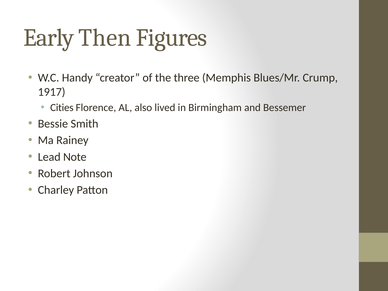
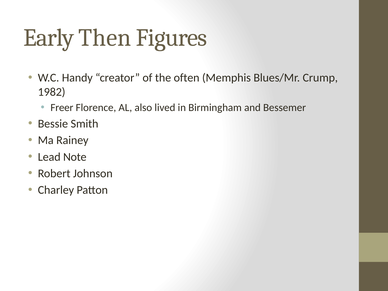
three: three -> often (187, 78)
1917: 1917 -> 1982 (52, 92)
Cities: Cities -> Freer (62, 108)
